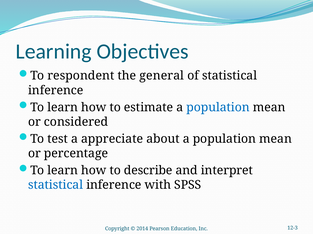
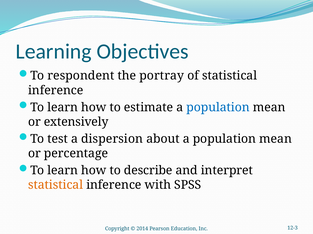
general: general -> portray (162, 76)
considered: considered -> extensively (76, 122)
appreciate: appreciate -> dispersion (112, 139)
statistical colour: blue -> orange (56, 186)
